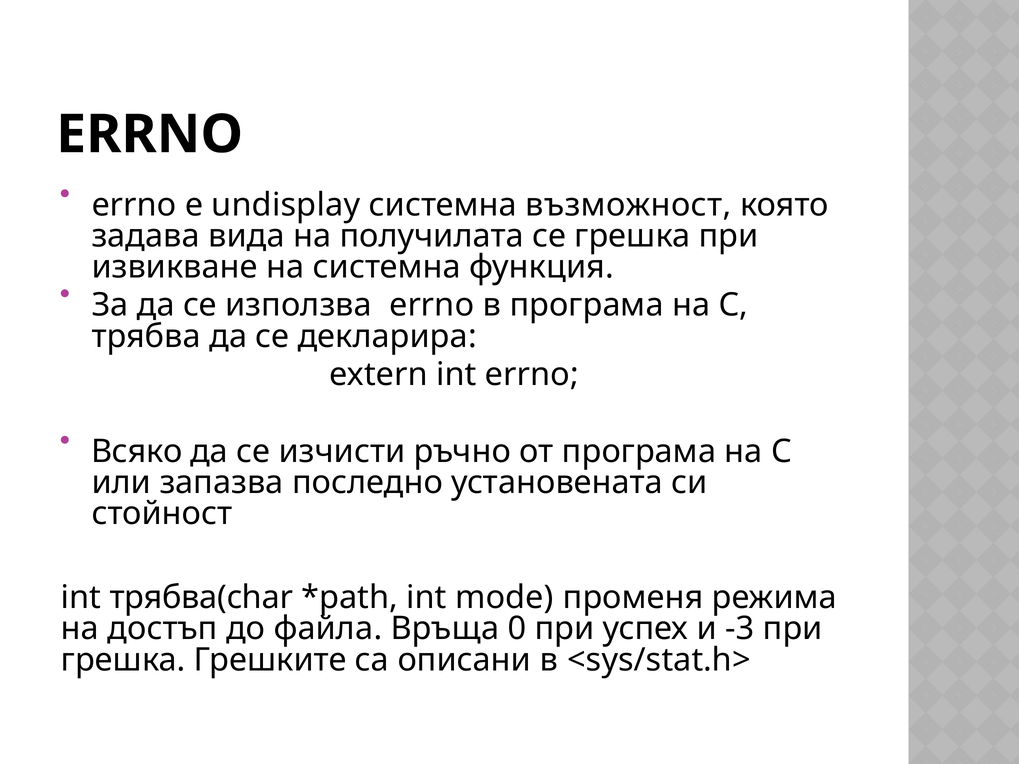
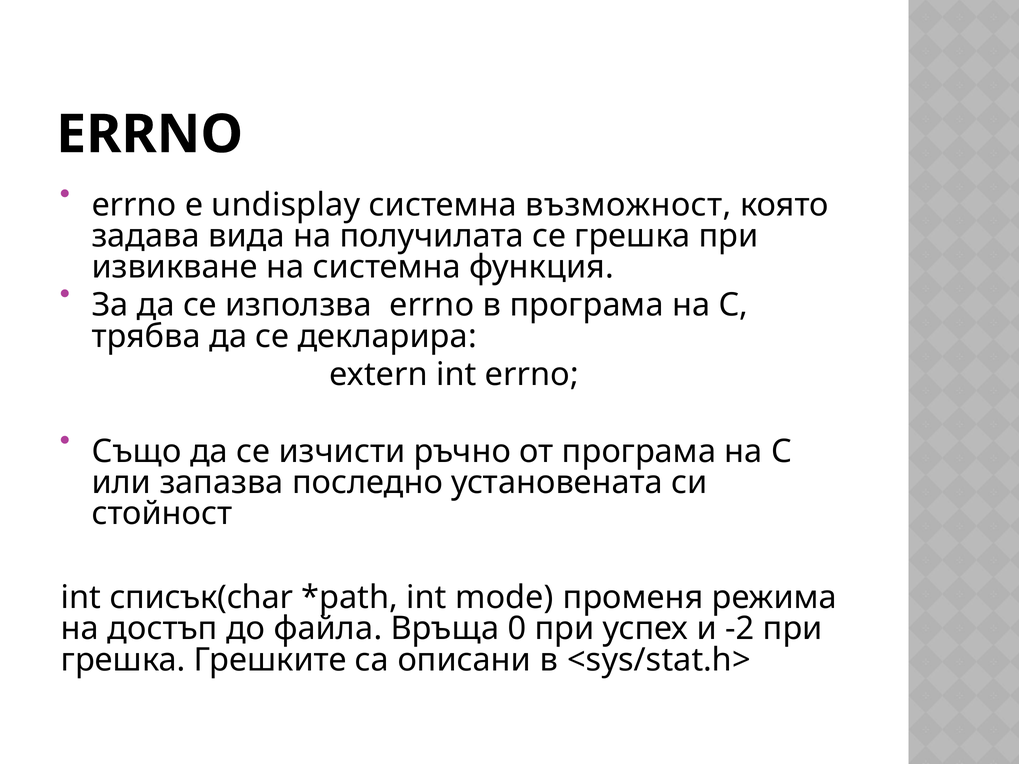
Всяко: Всяко -> Също (137, 452)
трябва(char: трябва(char -> списък(char (201, 598)
-3: -3 -> -2 (740, 629)
